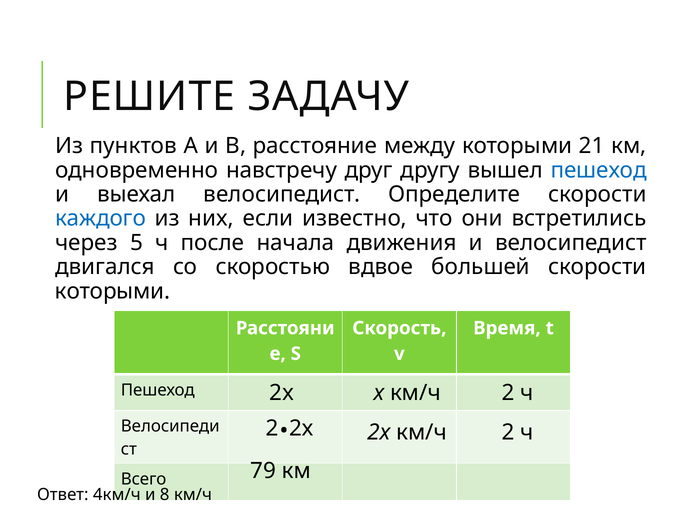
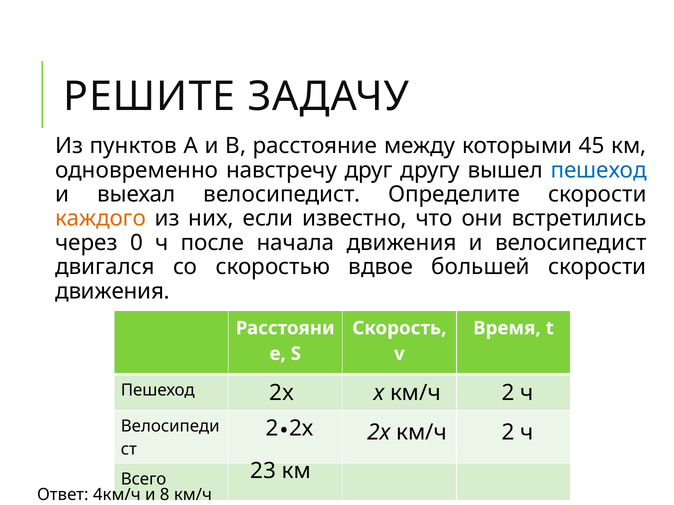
21: 21 -> 45 (592, 146)
каждого colour: blue -> orange (101, 219)
5: 5 -> 0 (136, 243)
которыми: которыми -> движения (112, 292)
79: 79 -> 23 (263, 471)
